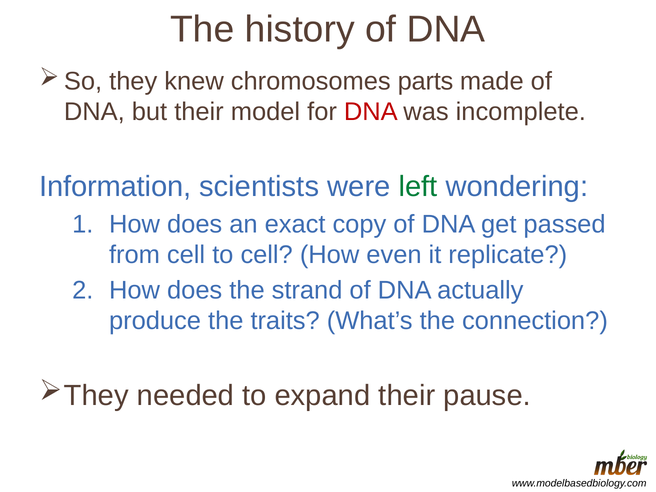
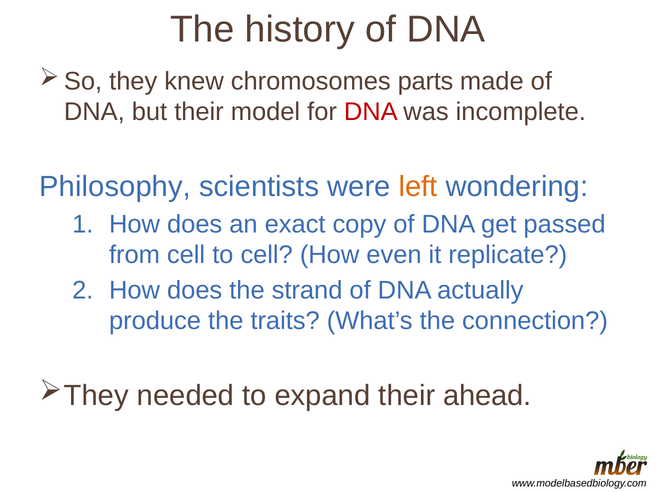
Information: Information -> Philosophy (115, 187)
left colour: green -> orange (418, 187)
pause: pause -> ahead (487, 395)
